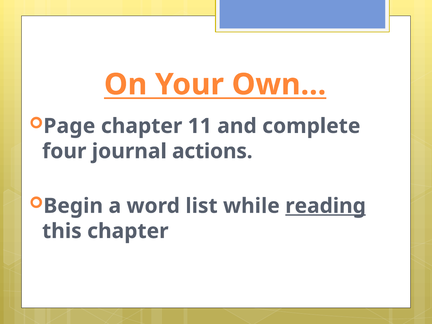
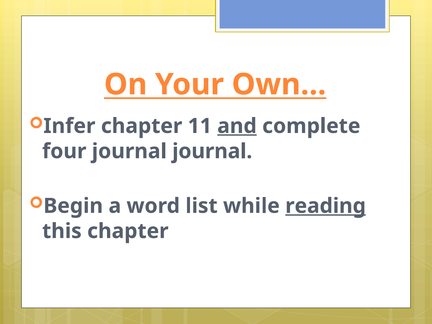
Page: Page -> Infer (69, 126)
and underline: none -> present (237, 126)
journal actions: actions -> journal (212, 151)
